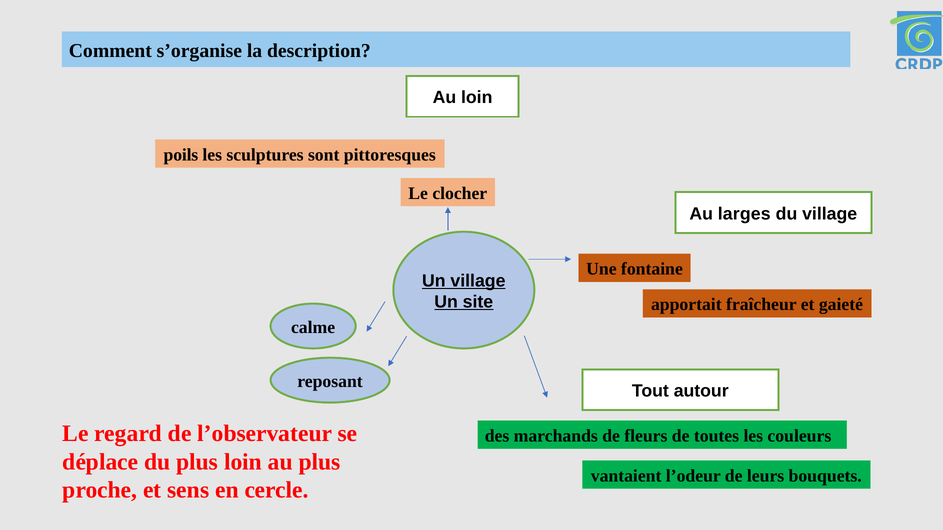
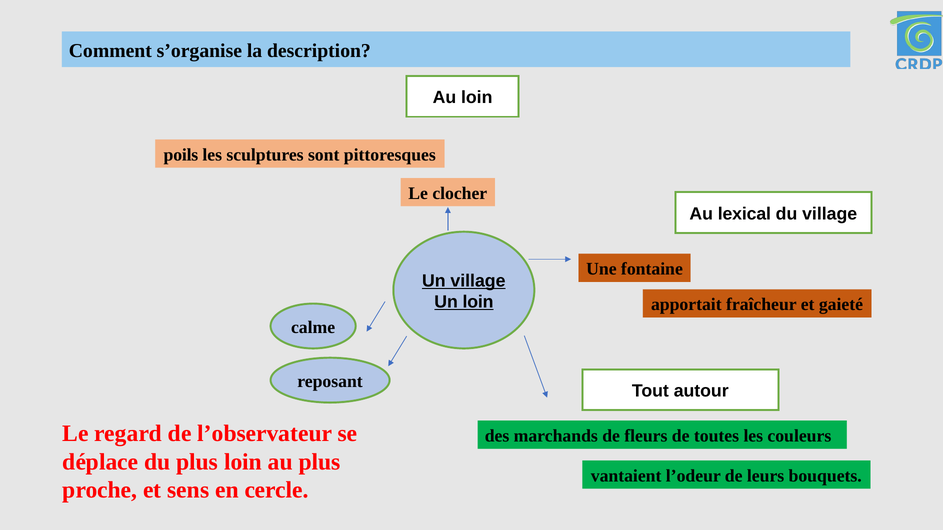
larges: larges -> lexical (744, 214)
Un site: site -> loin (478, 302)
